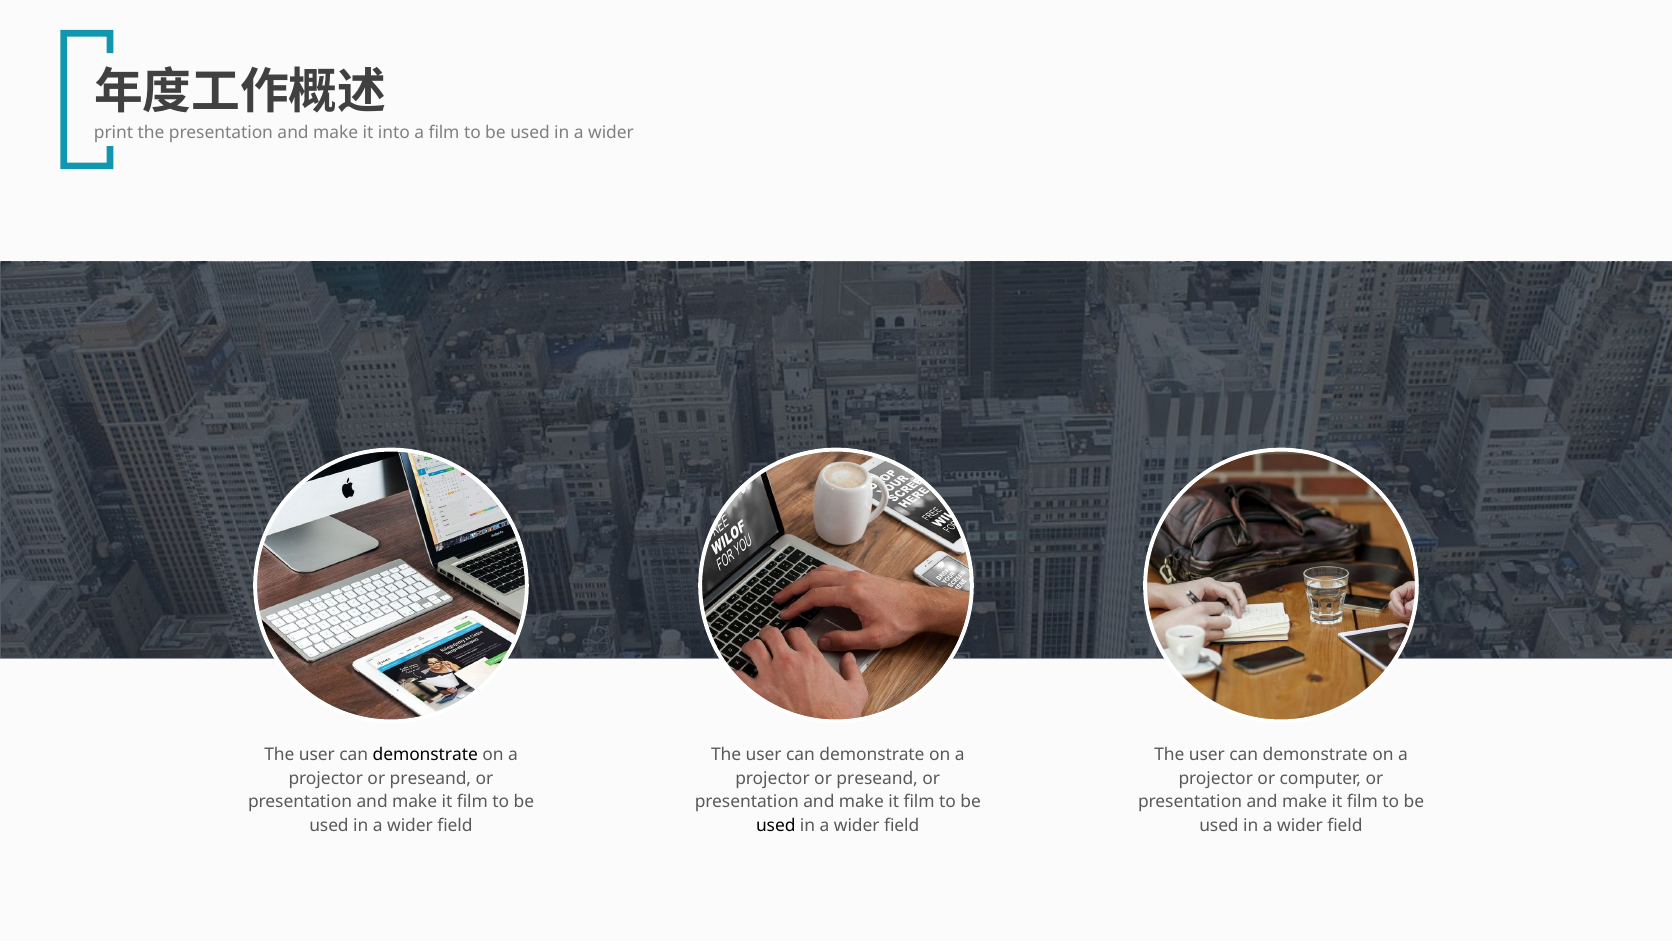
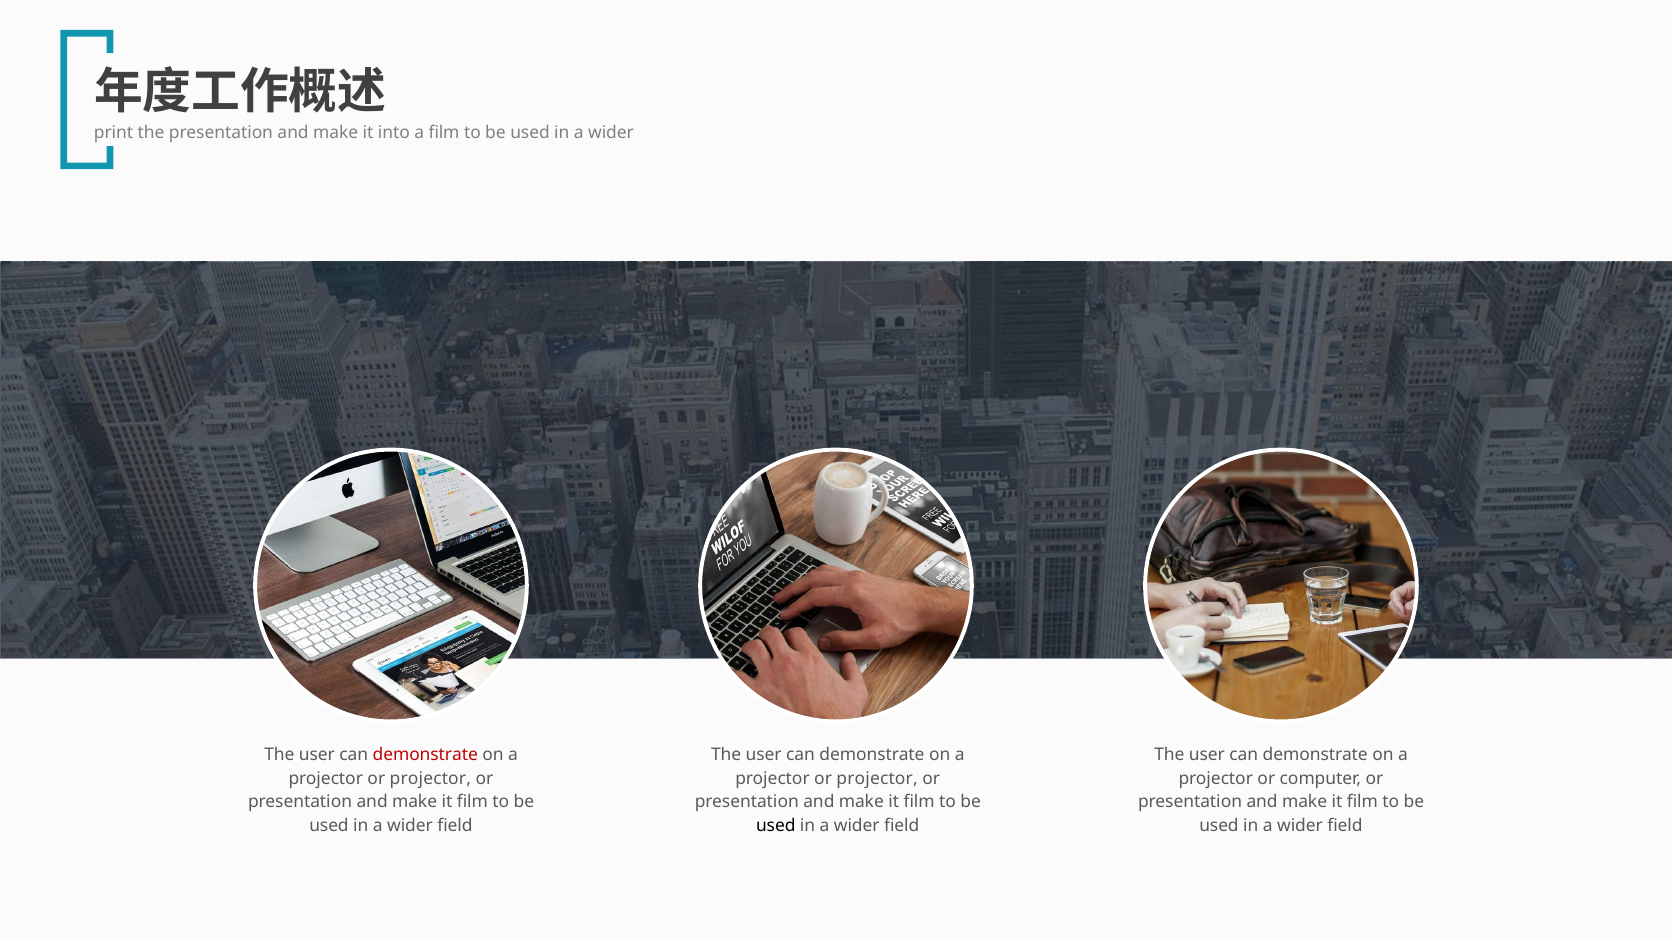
demonstrate colour: black -> red (425, 754)
preseand: preseand -> projector (430, 778)
preseand: preseand -> projector (877, 778)
